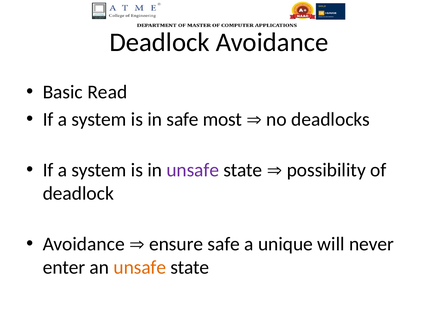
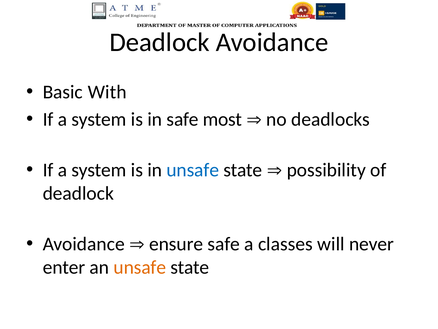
Read: Read -> With (107, 92)
unsafe colour: purple -> blue (193, 170)
unique: unique -> classes (285, 244)
